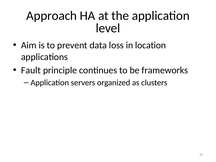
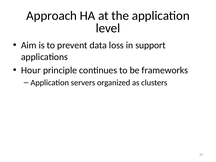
location: location -> support (151, 45)
Fault: Fault -> Hour (31, 70)
